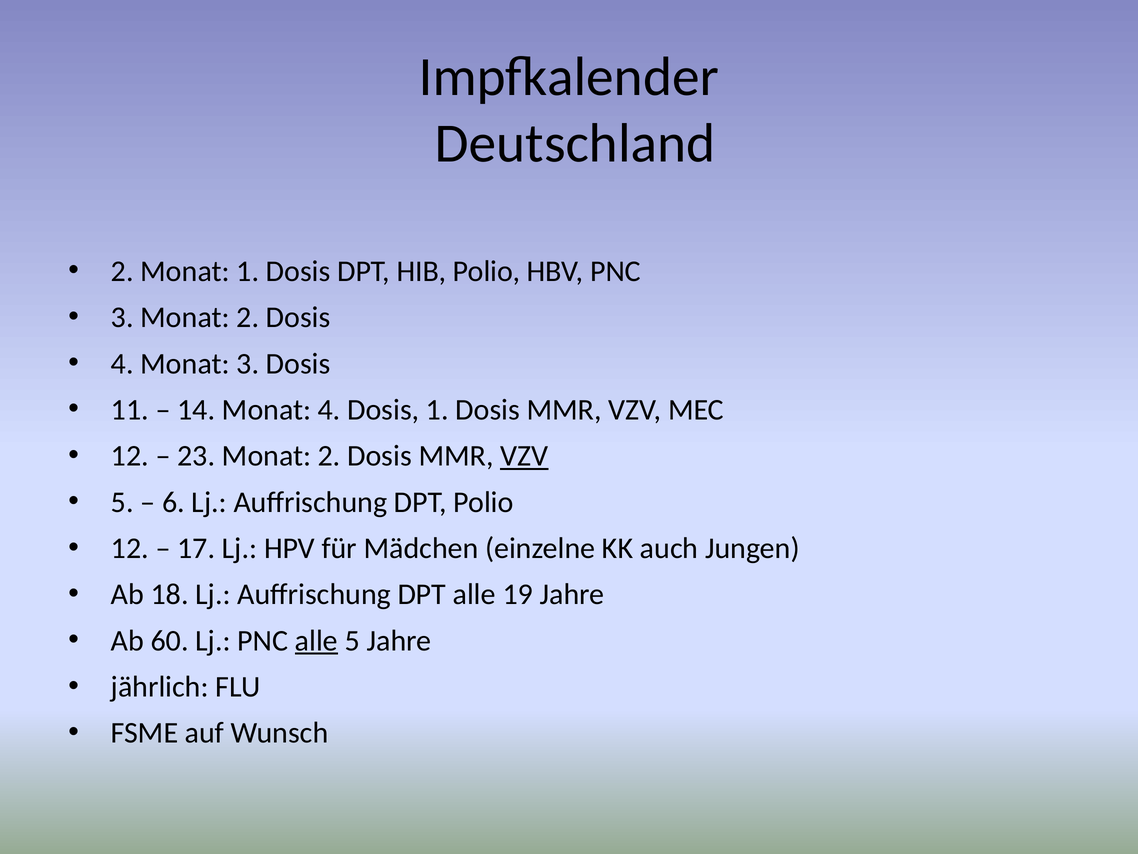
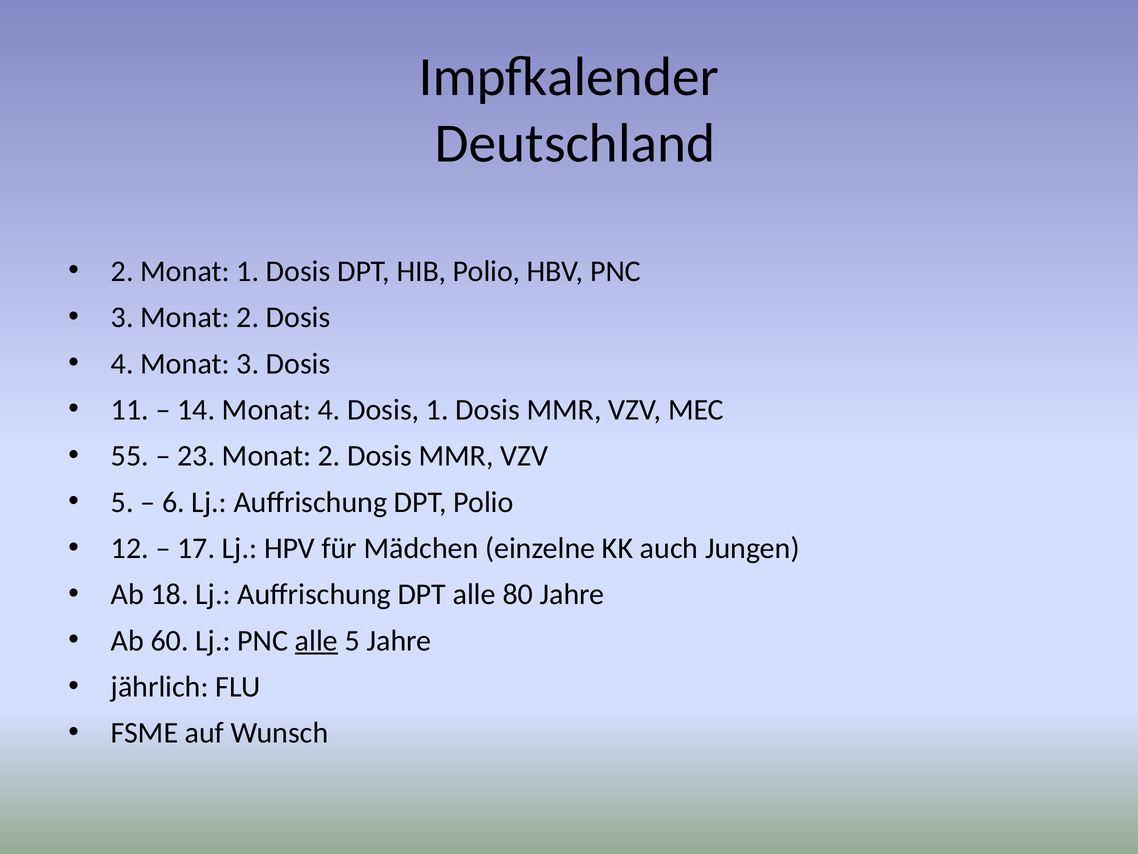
12: 12 -> 55 (130, 456)
VZV underline: present -> none (524, 456)
19: 19 -> 80 (518, 594)
